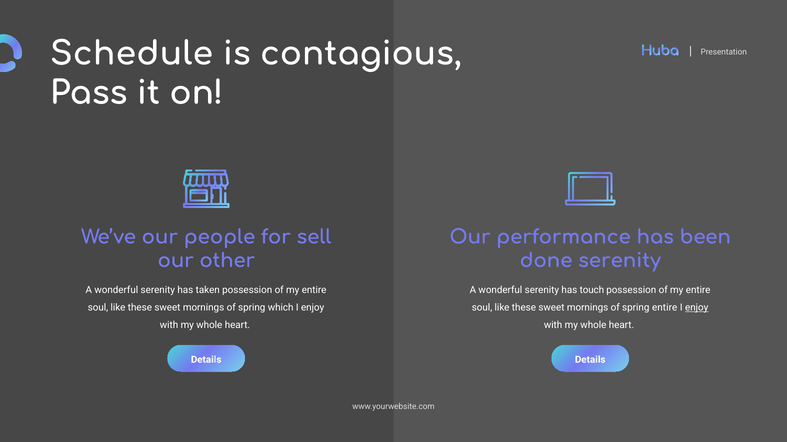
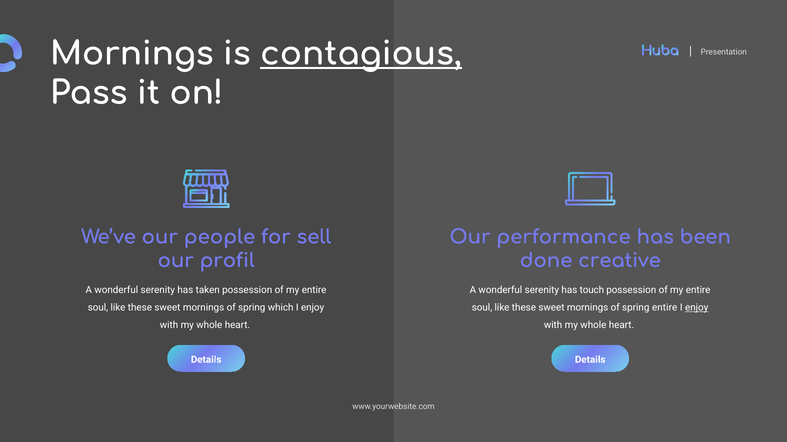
Schedule: Schedule -> Mornings (132, 54)
contagious underline: none -> present (361, 54)
other: other -> profil (227, 261)
done serenity: serenity -> creative (620, 261)
